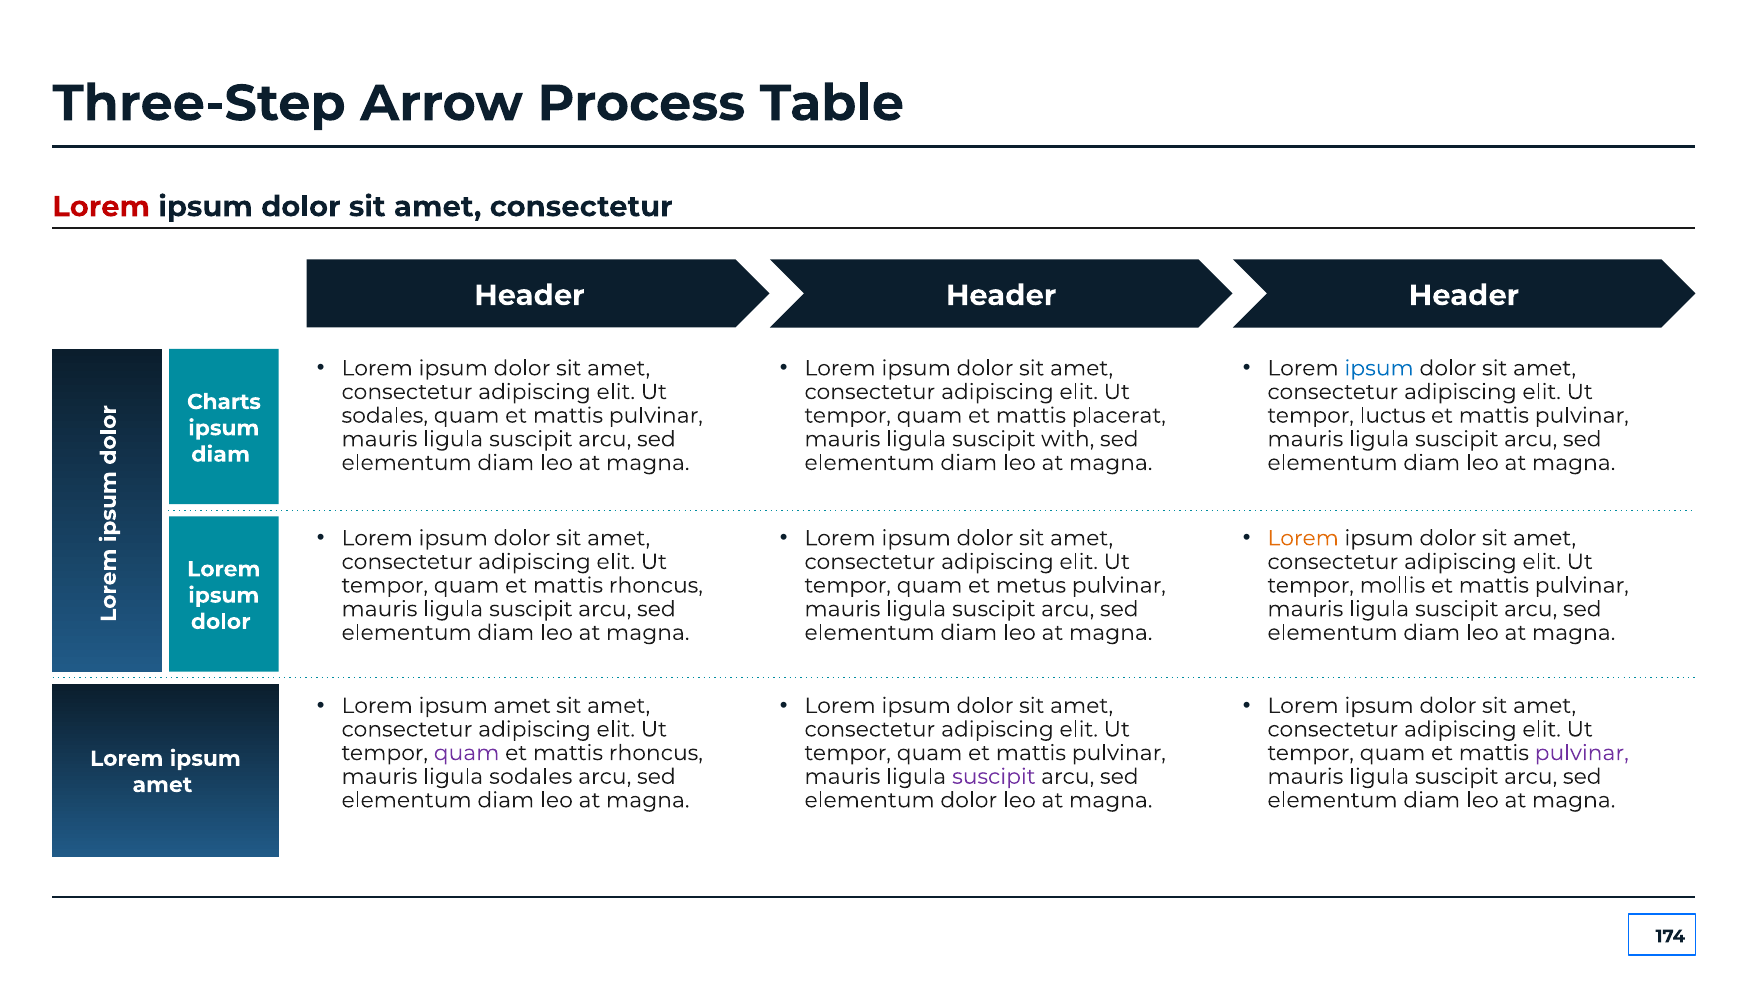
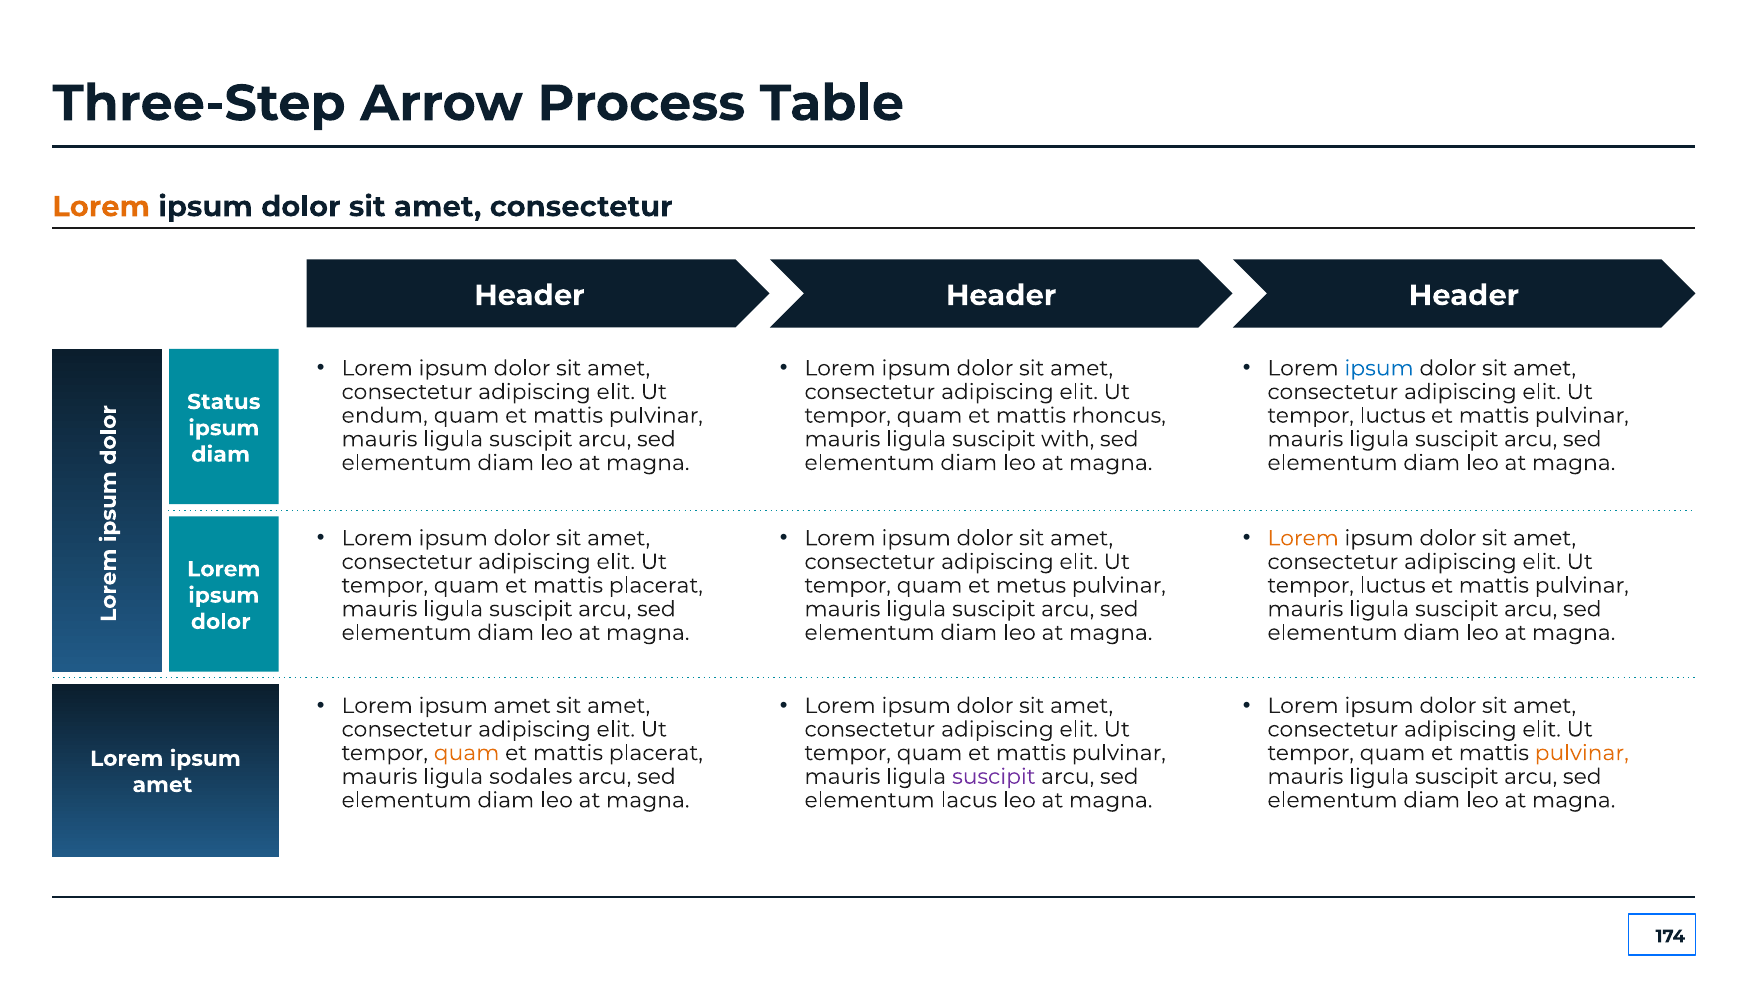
Lorem colour: red -> orange (101, 207)
Charts: Charts -> Status (224, 402)
sodales: sodales -> endum (385, 416)
placerat: placerat -> rhoncus (1119, 416)
rhoncus: rhoncus -> placerat (656, 586)
mollis: mollis -> luctus (1393, 586)
quam colour: purple -> orange (467, 753)
rhoncus: rhoncus -> placerat (656, 753)
pulvinar colour: purple -> orange (1582, 753)
elementum dolor: dolor -> lacus (969, 801)
